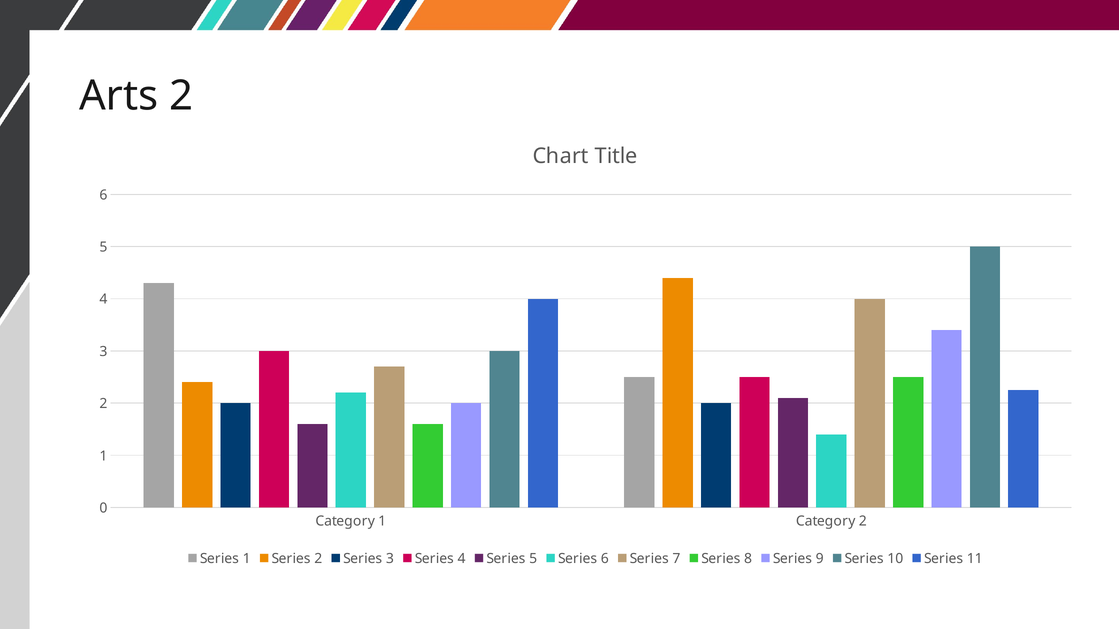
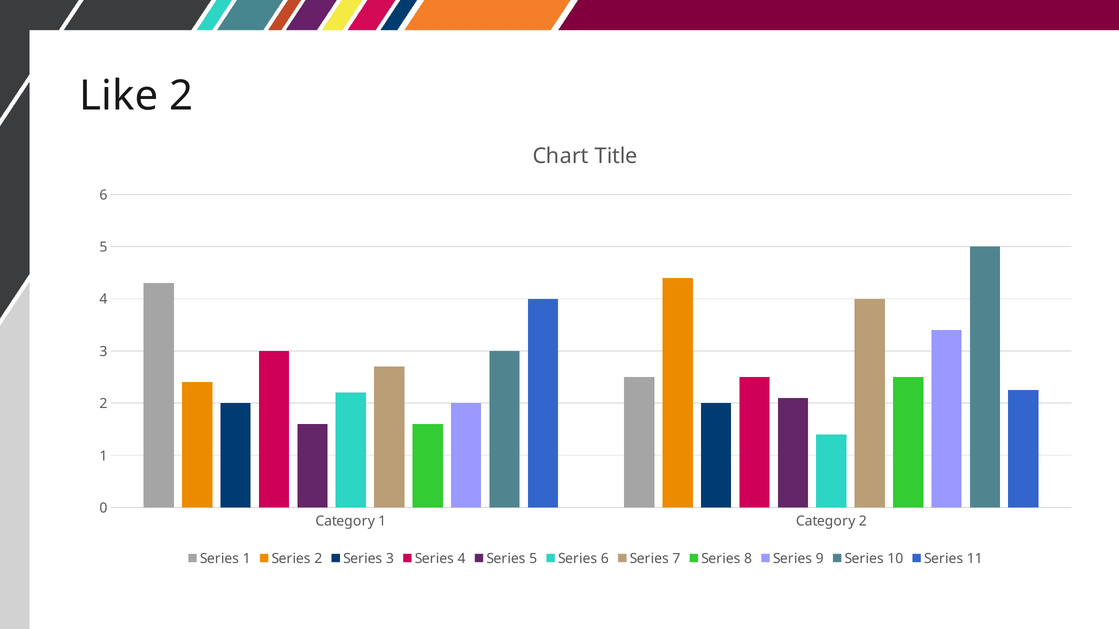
Arts: Arts -> Like (119, 96)
